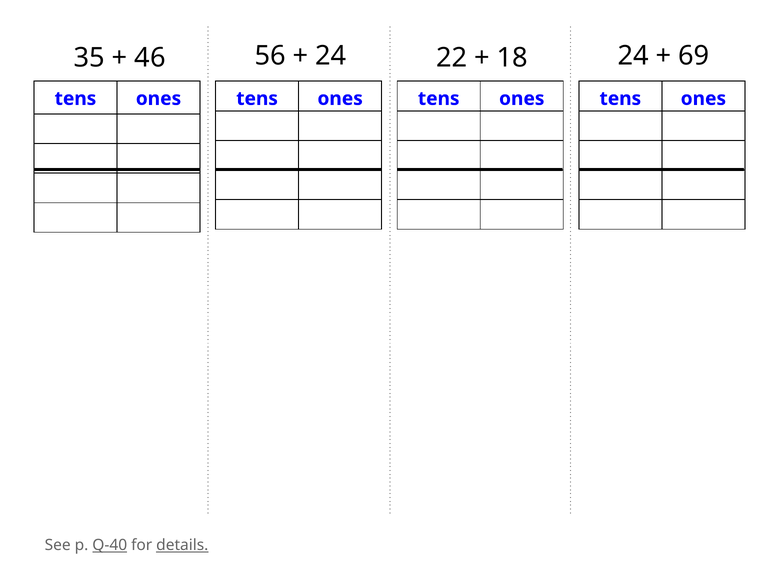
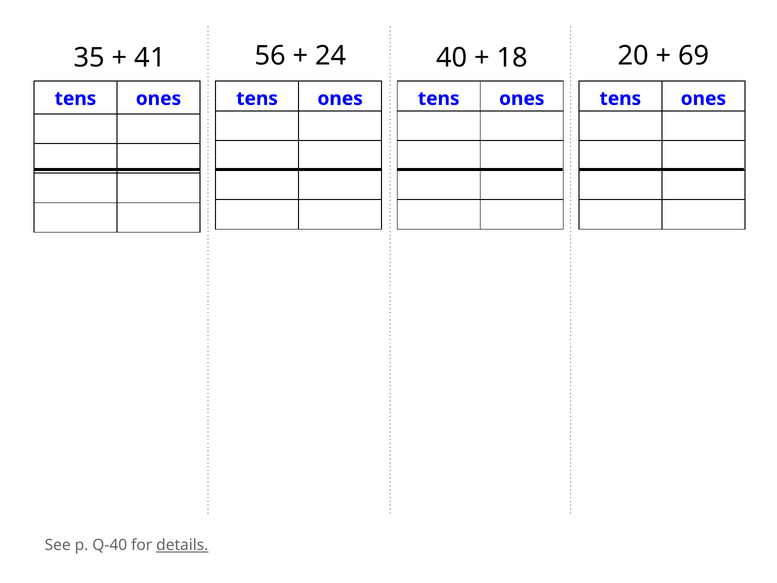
46: 46 -> 41 (150, 58)
22: 22 -> 40 (452, 58)
18 24: 24 -> 20 (633, 56)
Q-40 underline: present -> none (110, 545)
